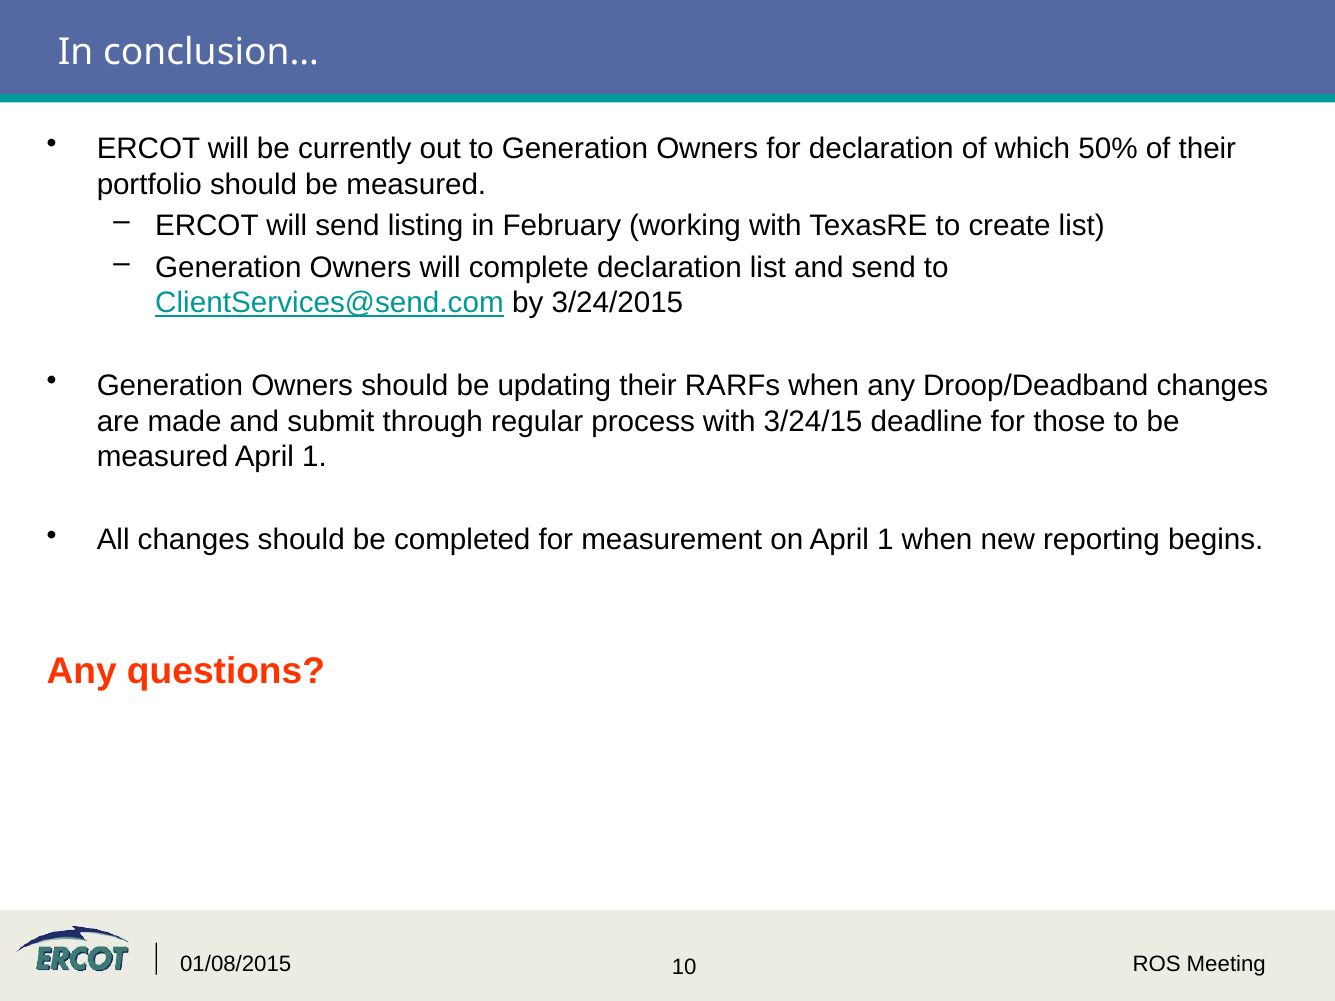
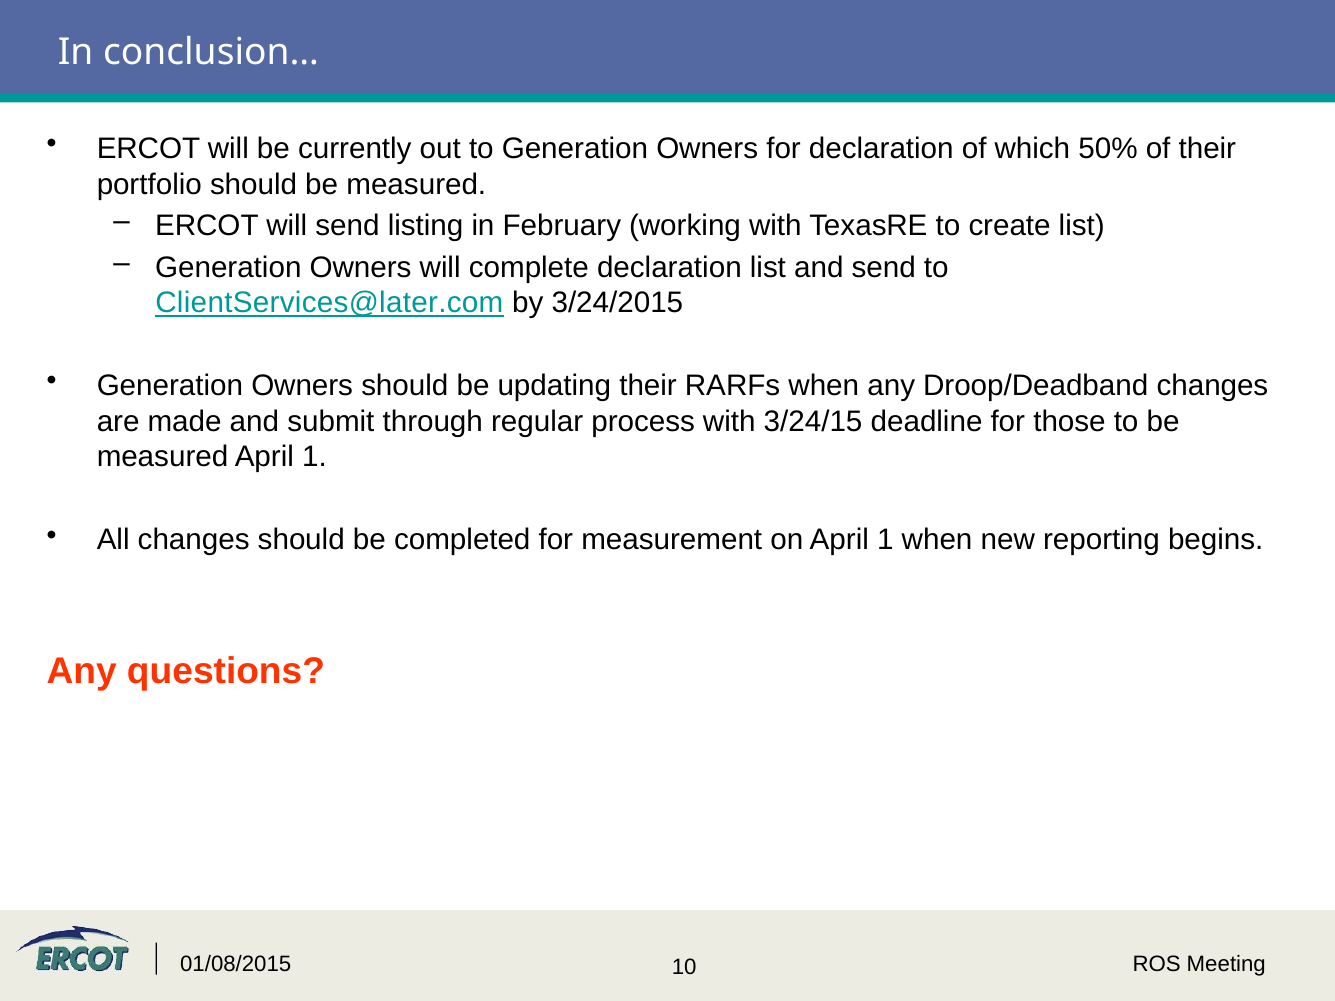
ClientServices@send.com: ClientServices@send.com -> ClientServices@later.com (329, 303)
